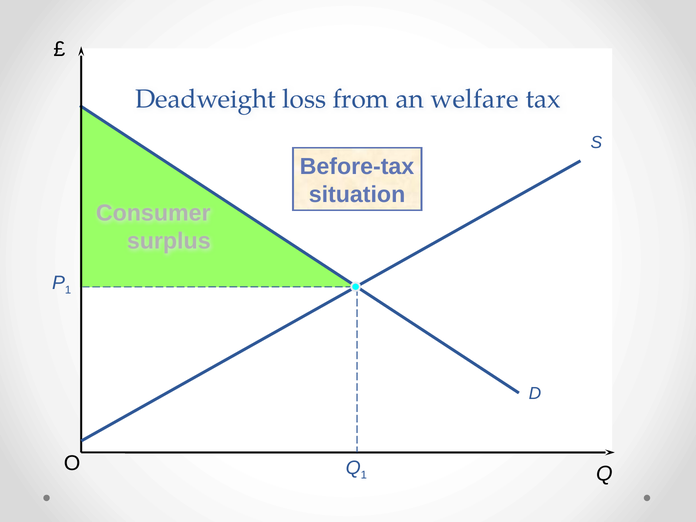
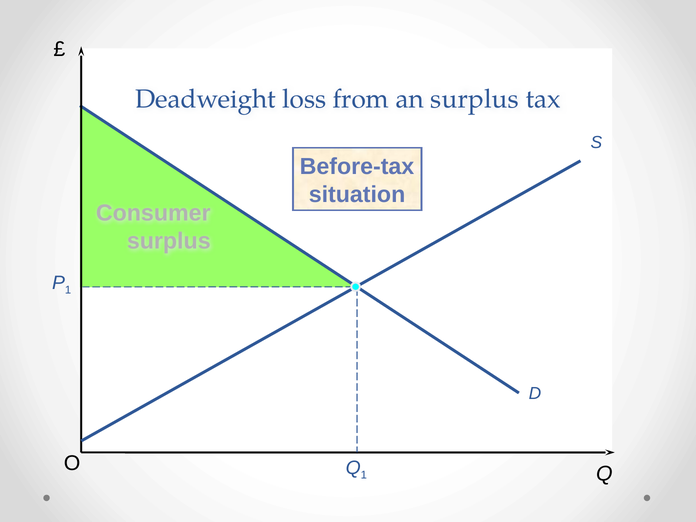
an welfare: welfare -> surplus (475, 99)
